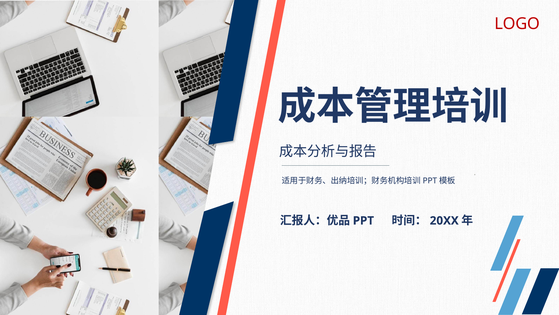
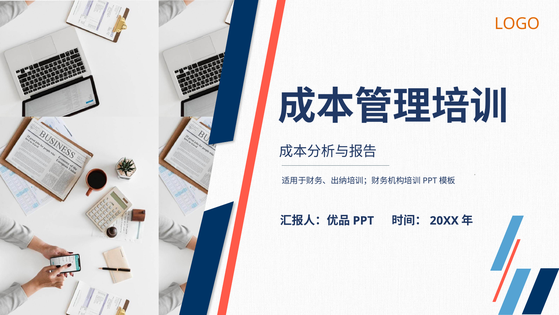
LOGO colour: red -> orange (517, 24)
